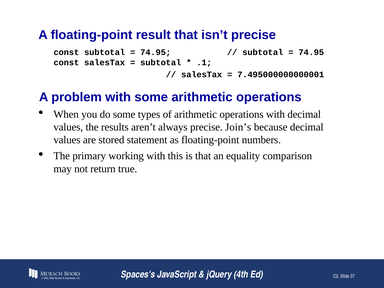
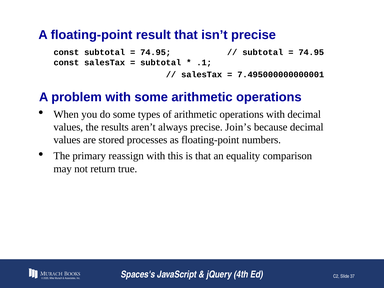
statement: statement -> processes (147, 140)
working: working -> reassign (126, 156)
